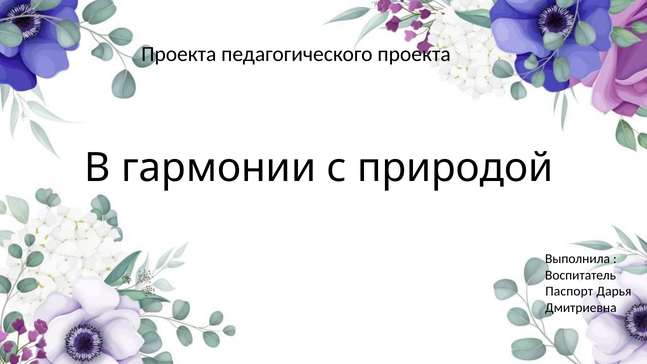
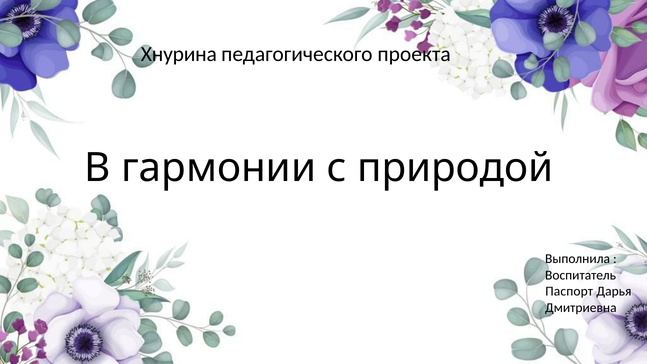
Проекта: Проекта -> Хнурина (179, 54)
